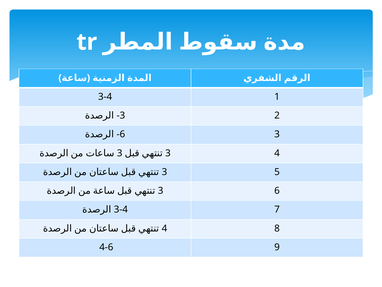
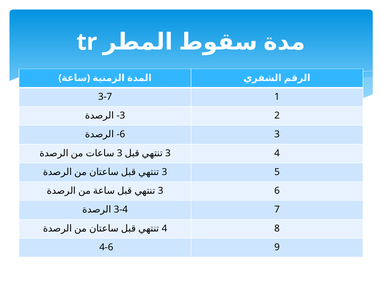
3-4: 3-4 -> 3-7 (105, 96)
